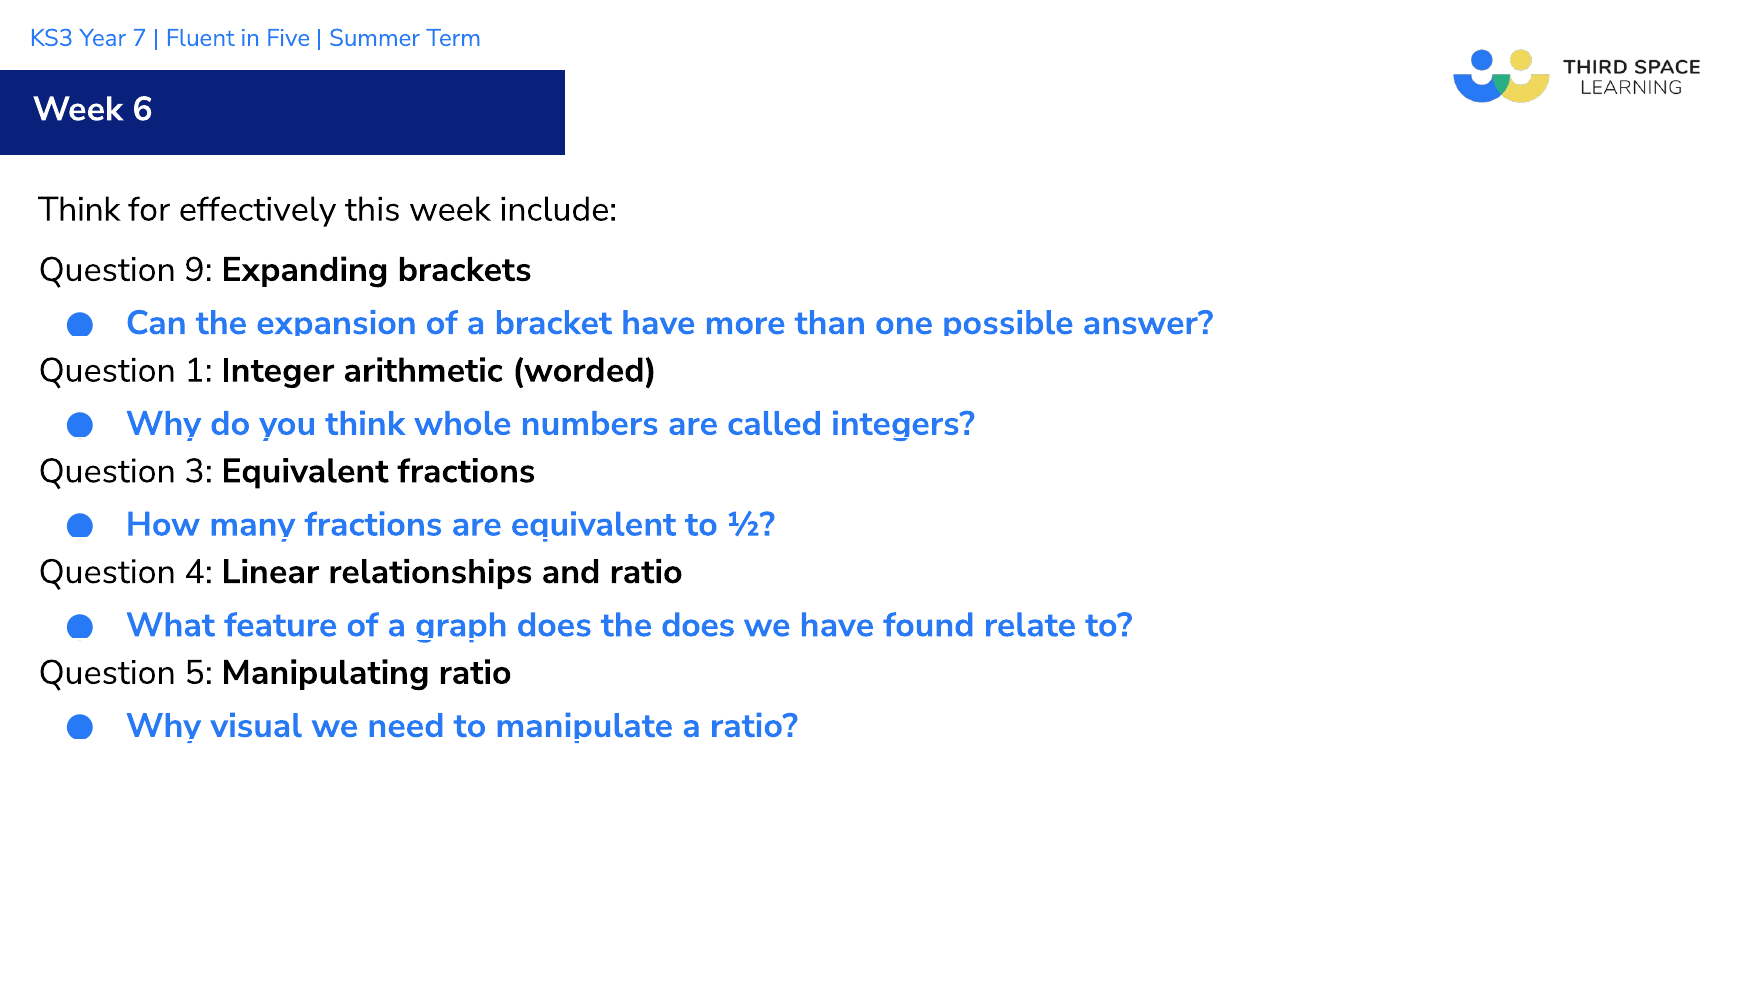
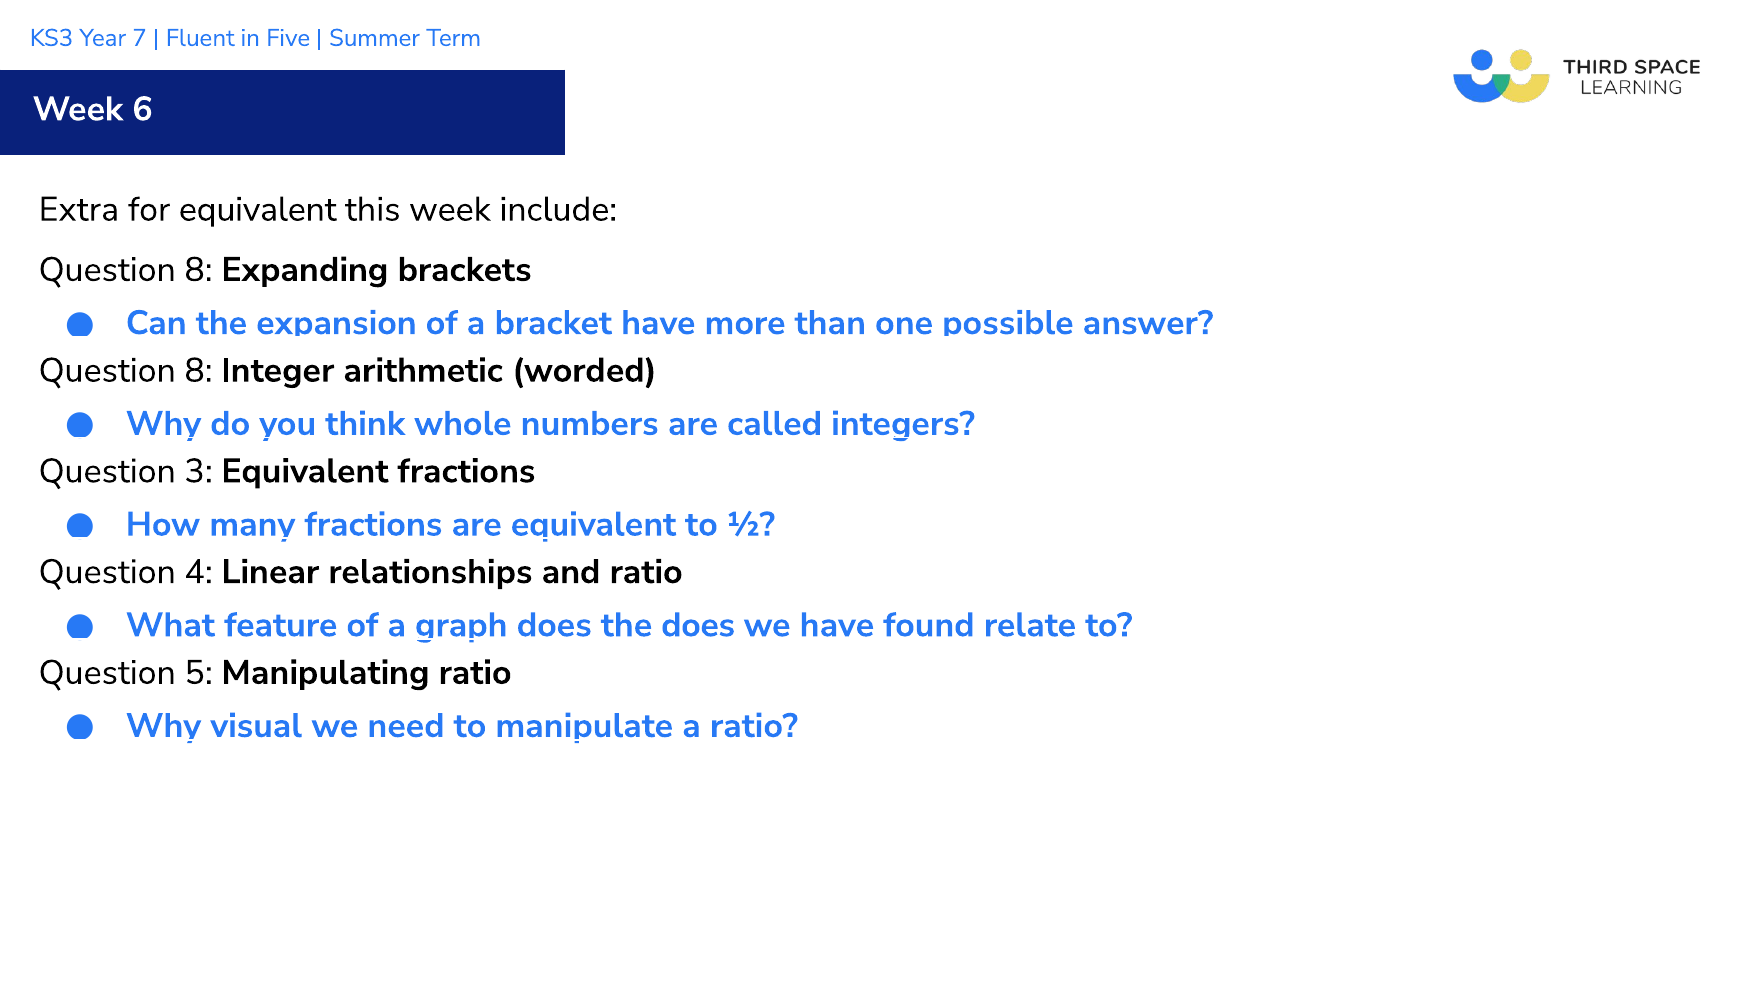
Think: Think -> Extra (79, 209)
for effectively: effectively -> equivalent (258, 209)
9: 9 -> 8 (199, 270)
1: 1 -> 8 (199, 370)
